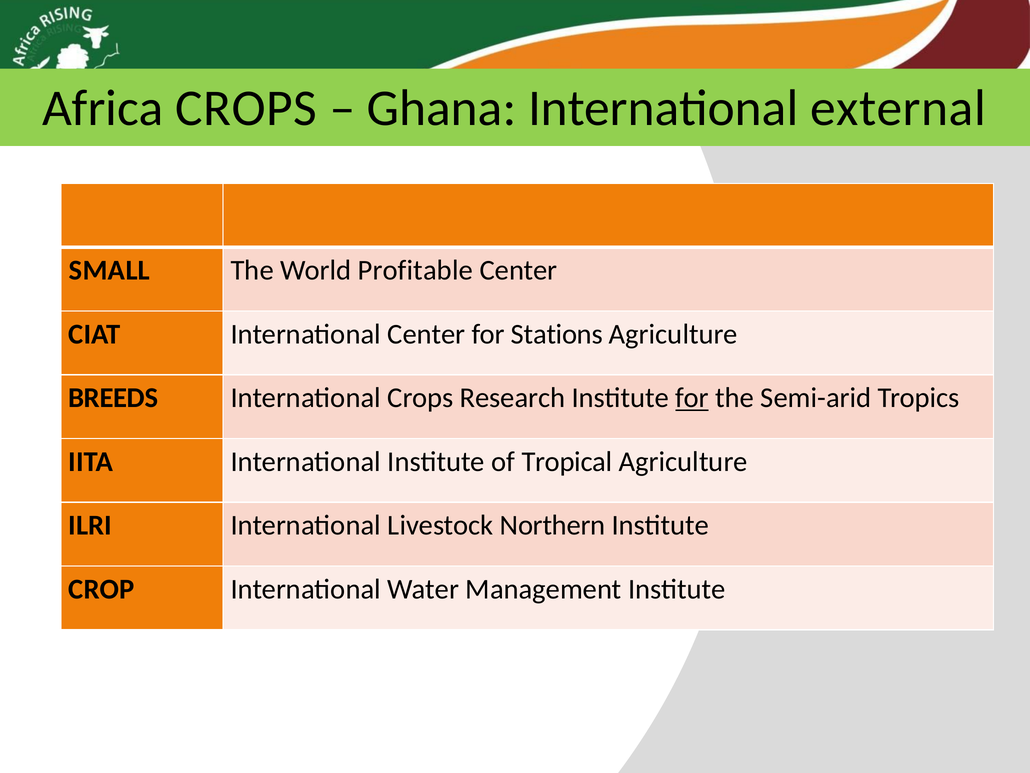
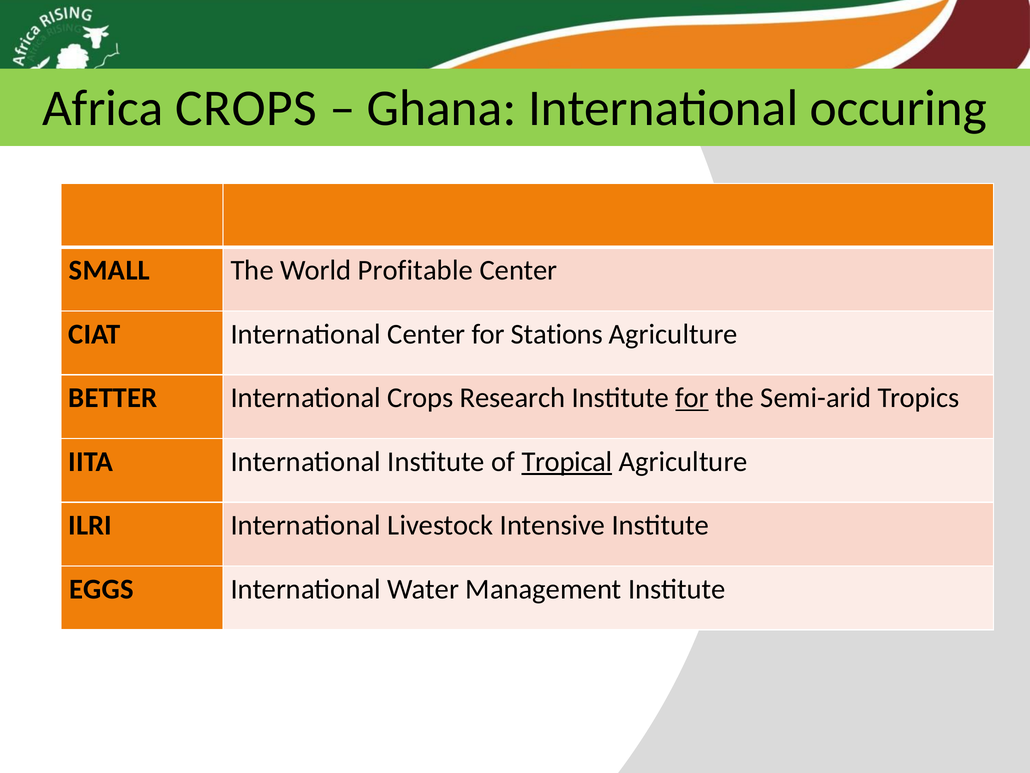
external: external -> occuring (898, 108)
BREEDS: BREEDS -> BETTER (113, 398)
Tropical underline: none -> present (567, 461)
Northern: Northern -> Intensive (553, 525)
CROP: CROP -> EGGS (101, 589)
